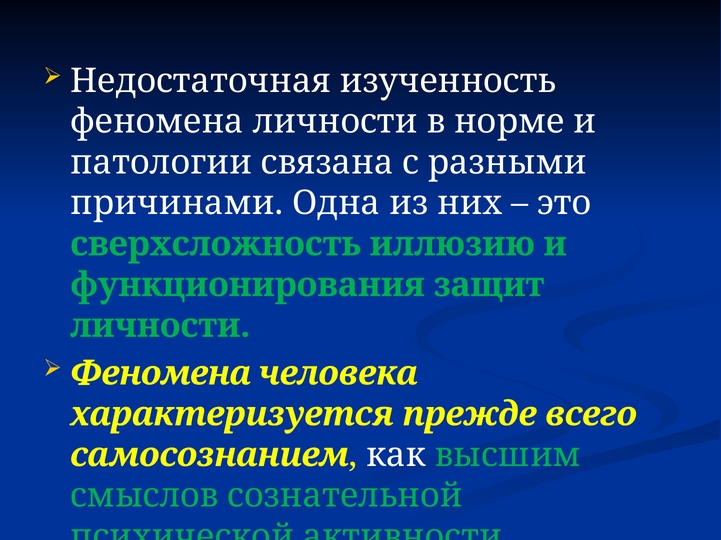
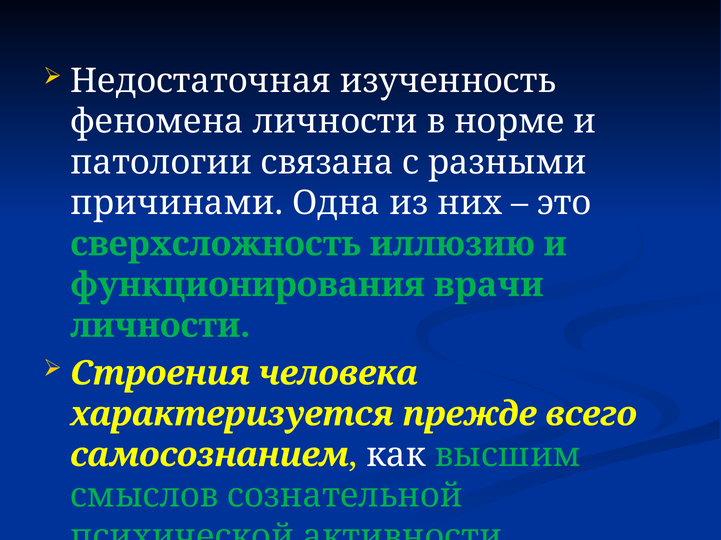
защит: защит -> врачи (489, 285)
Феномена: Феномена -> Строения (160, 374)
